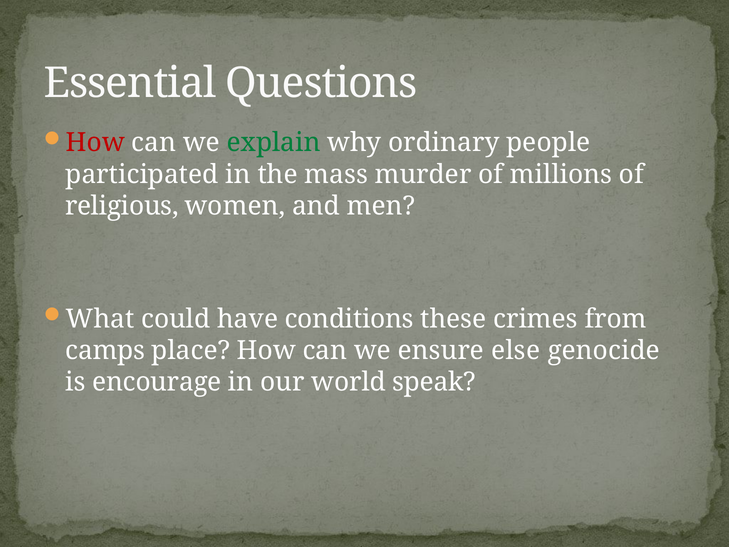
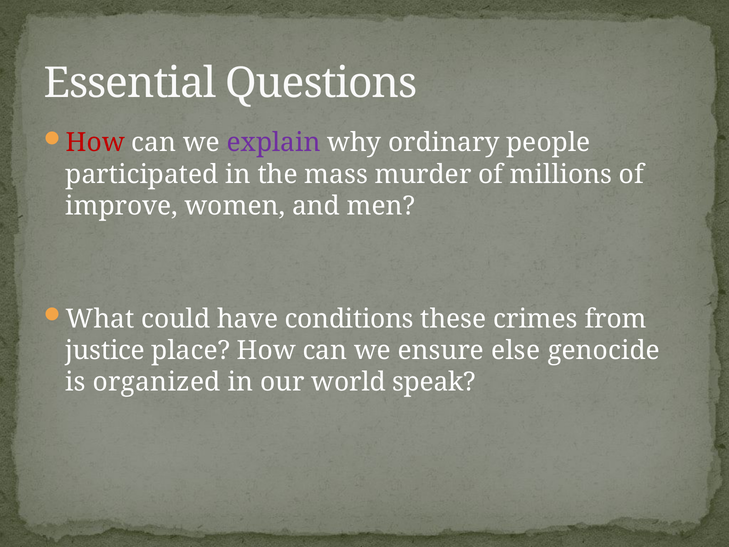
explain colour: green -> purple (274, 143)
religious: religious -> improve (122, 206)
camps: camps -> justice (105, 350)
encourage: encourage -> organized (157, 382)
